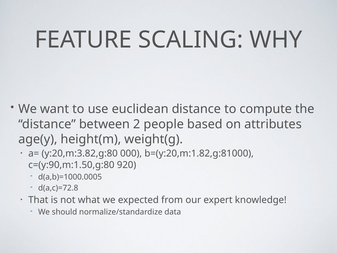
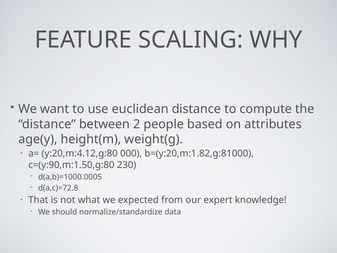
y:20,m:3.82,g:80: y:20,m:3.82,g:80 -> y:20,m:4.12,g:80 (80, 153)
920: 920 -> 230 (127, 165)
